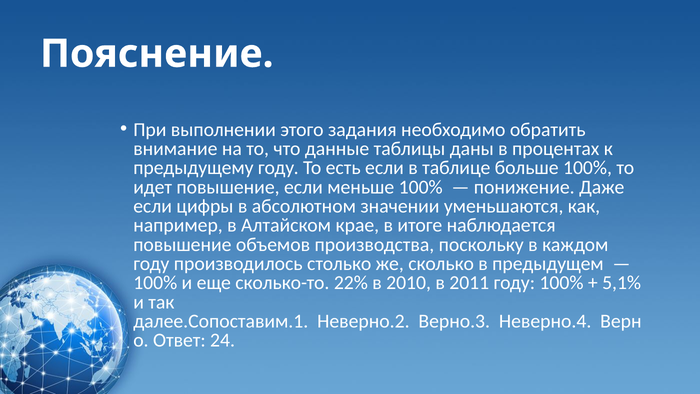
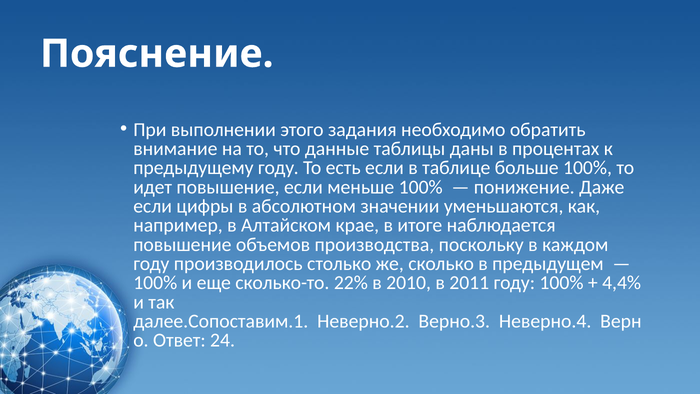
5,1%: 5,1% -> 4,4% (622, 283)
